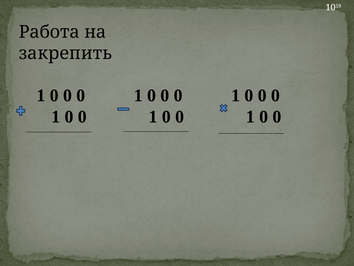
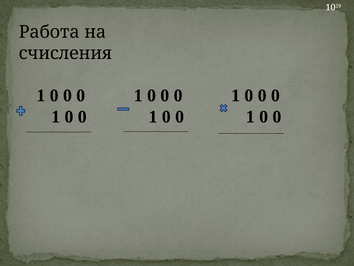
закрепить: закрепить -> счисления (66, 53)
